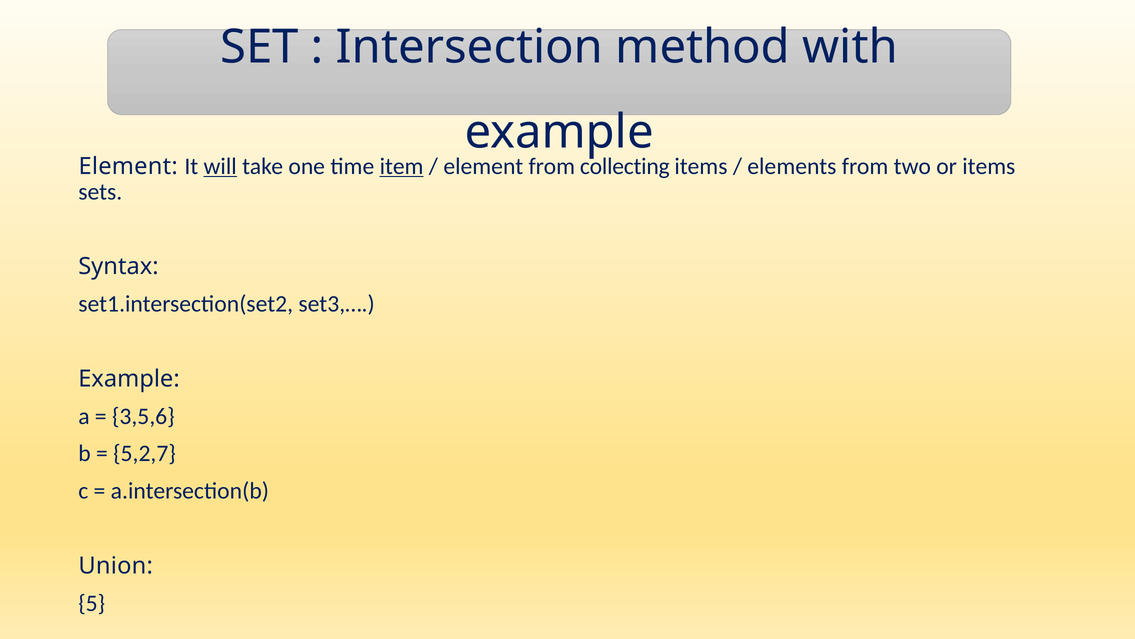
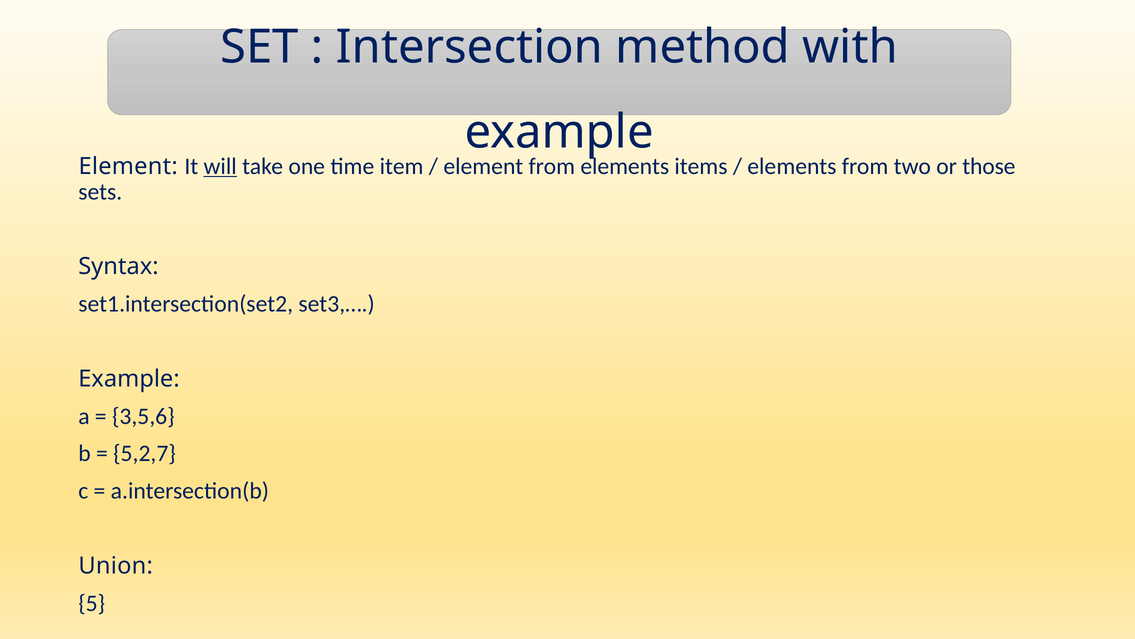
item underline: present -> none (402, 166)
collecting: collecting -> elements (625, 166)
or items: items -> those (989, 166)
